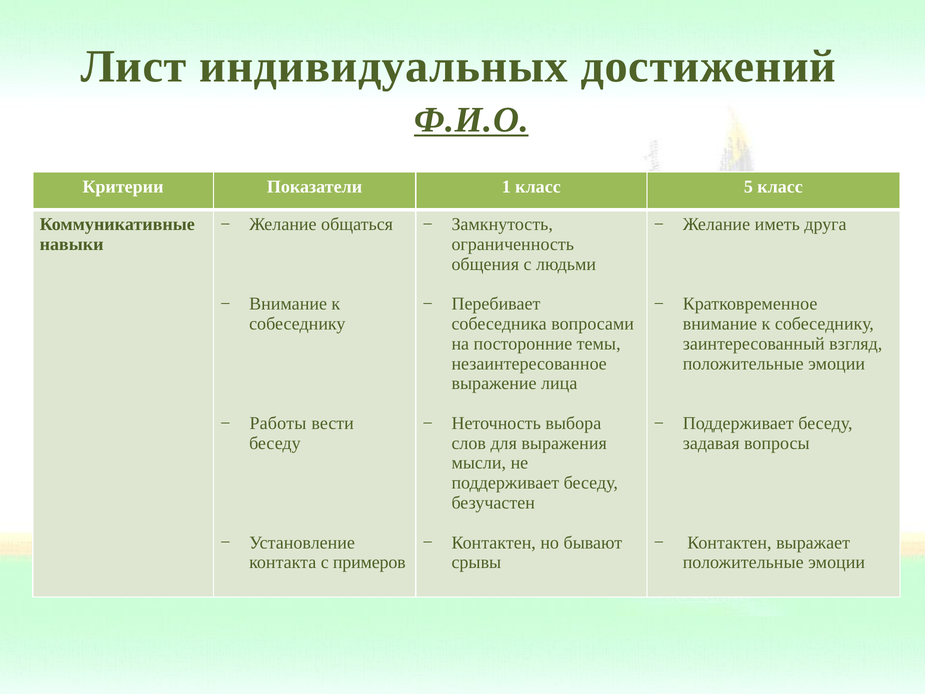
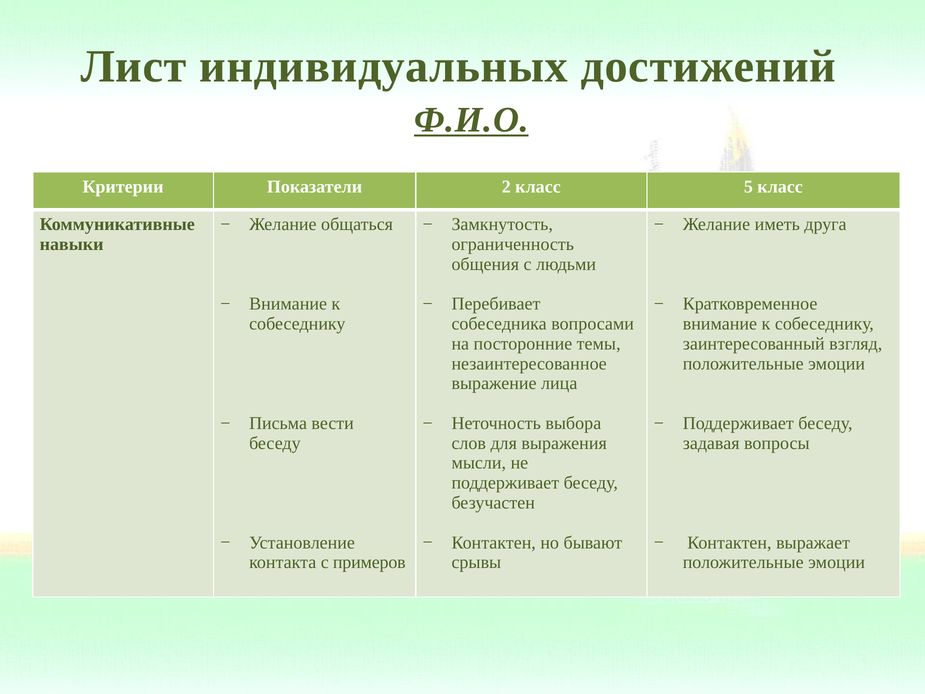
1: 1 -> 2 (506, 187)
Работы: Работы -> Письма (278, 423)
